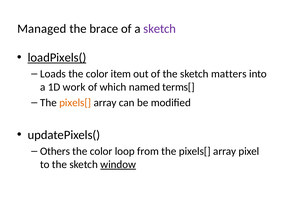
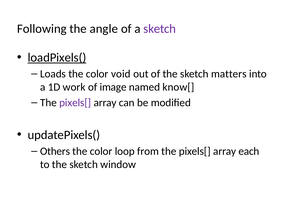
Managed: Managed -> Following (42, 29)
brace: brace -> angle (104, 29)
item: item -> void (121, 74)
which: which -> image (113, 87)
terms[: terms[ -> know[ (178, 87)
pixels[ colour: orange -> purple (75, 103)
pixel: pixel -> each (249, 151)
window underline: present -> none (118, 164)
